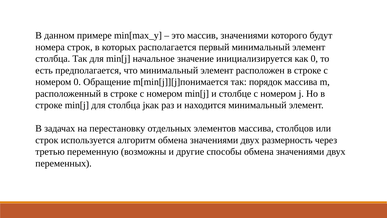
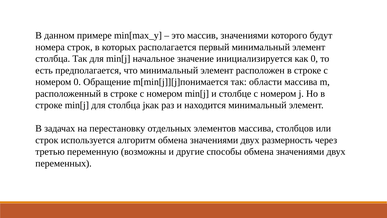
порядок: порядок -> области (266, 82)
